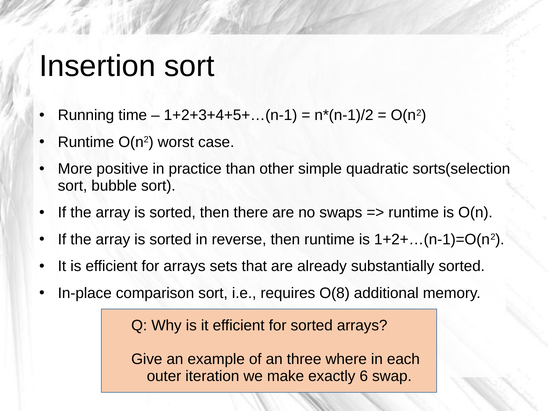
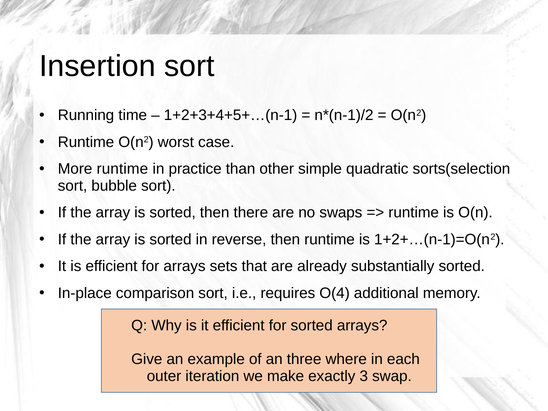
More positive: positive -> runtime (122, 169)
O(8: O(8 -> O(4 (335, 293)
6: 6 -> 3 (364, 376)
